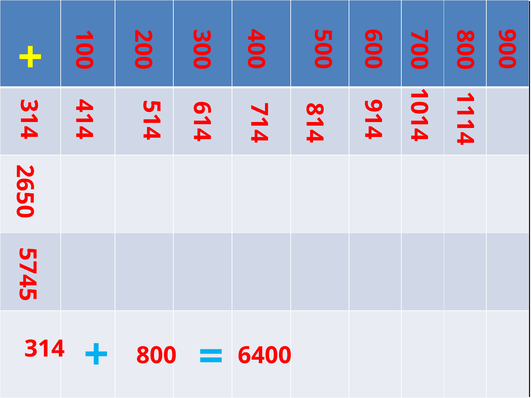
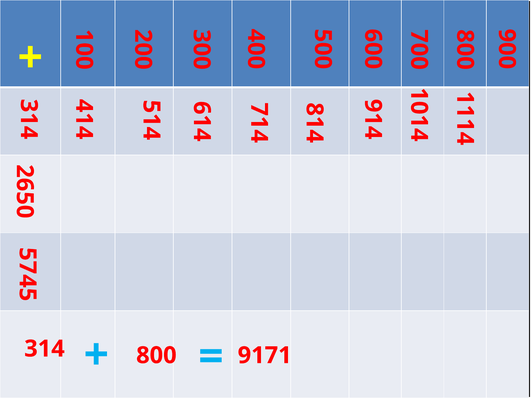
6400: 6400 -> 9171 (265, 356)
